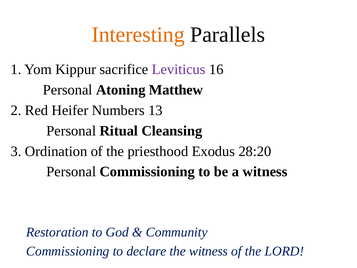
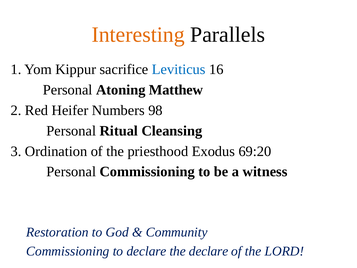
Leviticus colour: purple -> blue (179, 69)
13: 13 -> 98 (155, 110)
28:20: 28:20 -> 69:20 (255, 151)
the witness: witness -> declare (209, 251)
